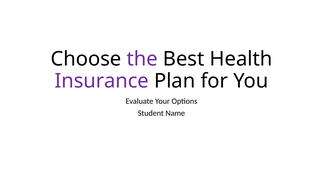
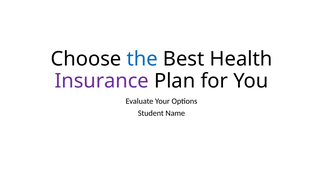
the colour: purple -> blue (142, 59)
